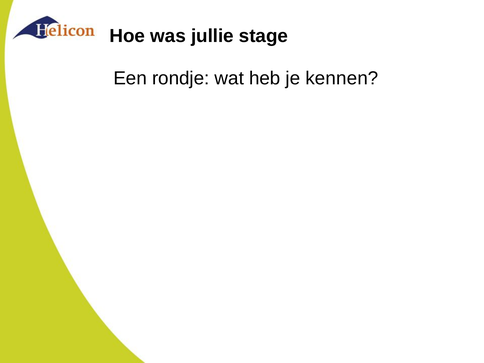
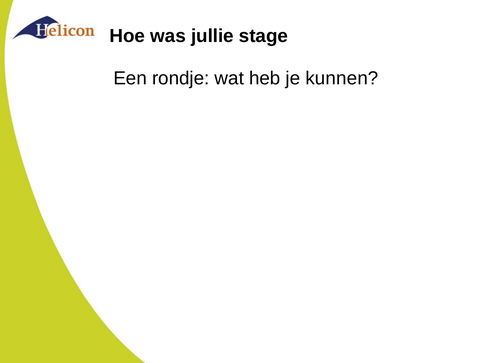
kennen: kennen -> kunnen (342, 78)
